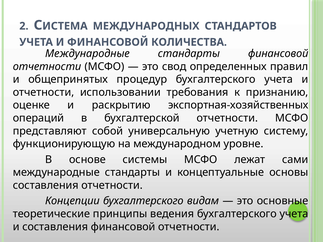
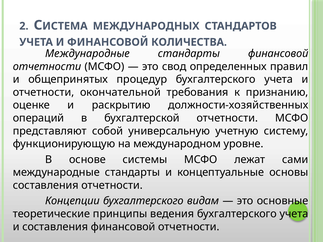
использовании: использовании -> окончательной (120, 92)
экспортная-хозяйственных: экспортная-хозяйственных -> должности-хозяйственных (238, 105)
